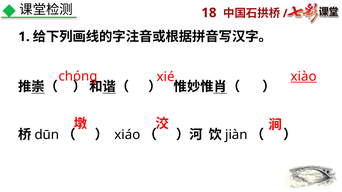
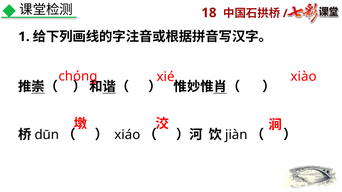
xiào underline: present -> none (304, 77)
